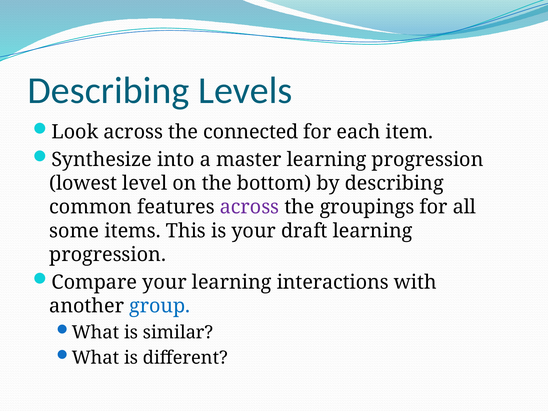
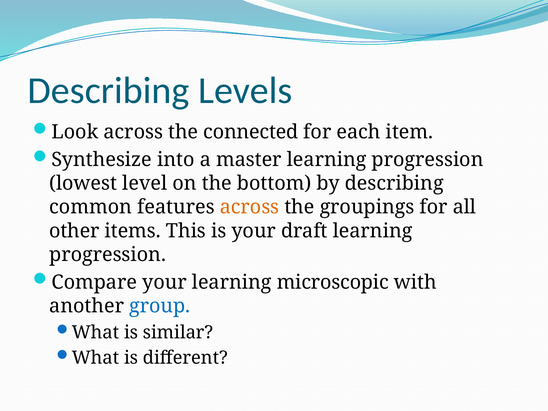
across colour: purple -> orange (249, 207)
some: some -> other (74, 231)
interactions: interactions -> microscopic (333, 282)
